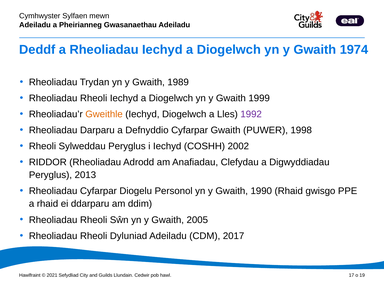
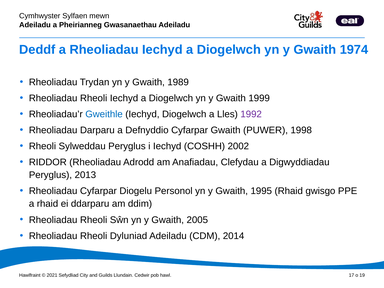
Gweithle colour: orange -> blue (104, 114)
1990: 1990 -> 1995 (261, 191)
2017: 2017 -> 2014 (234, 236)
